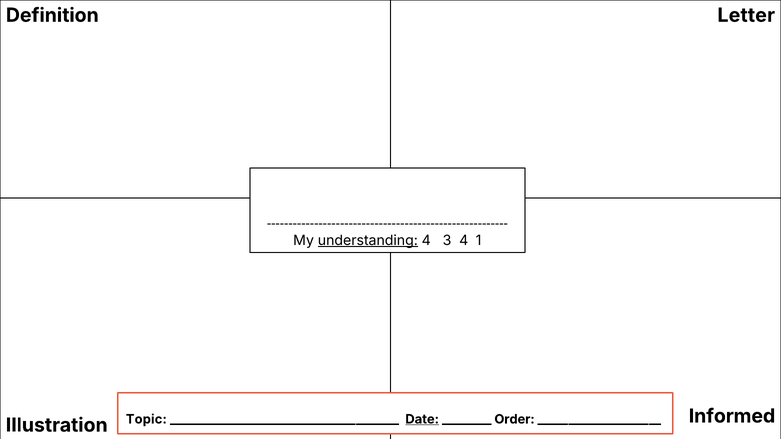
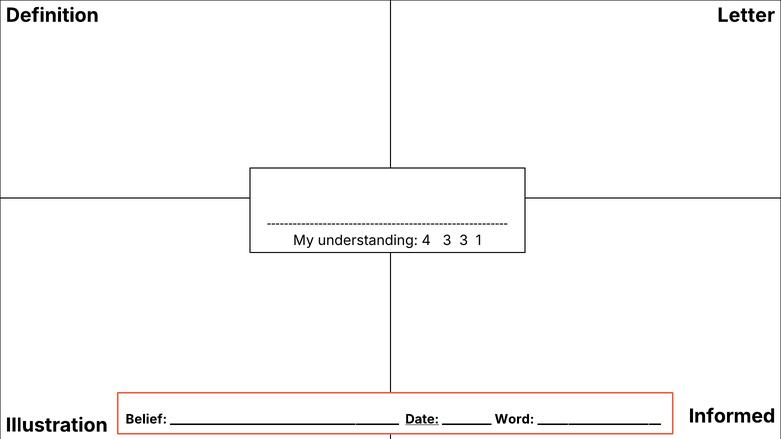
understanding underline: present -> none (368, 241)
3 4: 4 -> 3 (464, 241)
Topic: Topic -> Belief (146, 420)
Order: Order -> Word (514, 420)
